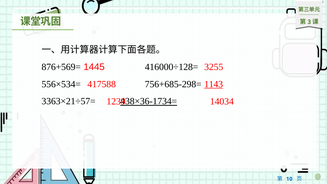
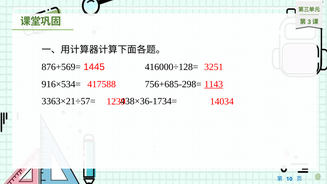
3255: 3255 -> 3251 (214, 67)
556×534=: 556×534= -> 916×534= (61, 84)
438×36-1734= underline: present -> none (149, 101)
